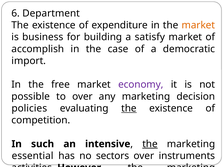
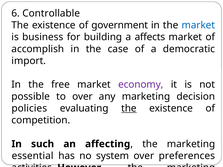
Department: Department -> Controllable (51, 13)
expenditure: expenditure -> government (120, 25)
market colour: orange -> blue (198, 25)
satisfy: satisfy -> affects (150, 37)
intensive: intensive -> affecting (108, 144)
the underline: present -> none (150, 144)
sectors: sectors -> system (113, 156)
instruments: instruments -> preferences (187, 156)
